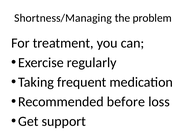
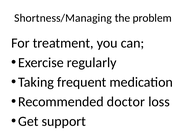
before: before -> doctor (126, 101)
